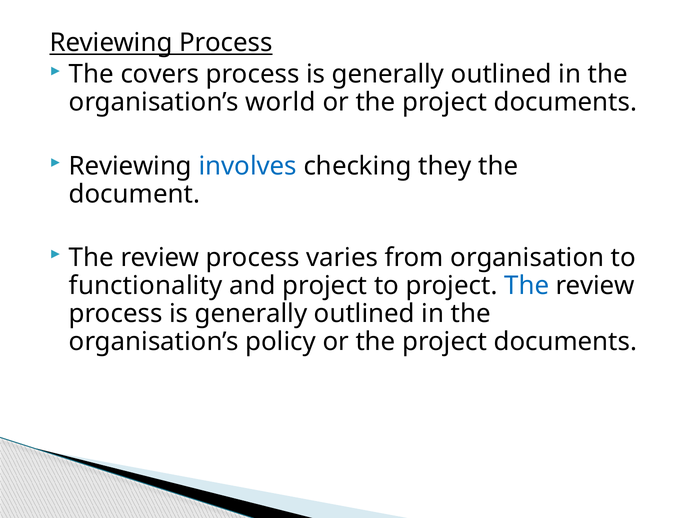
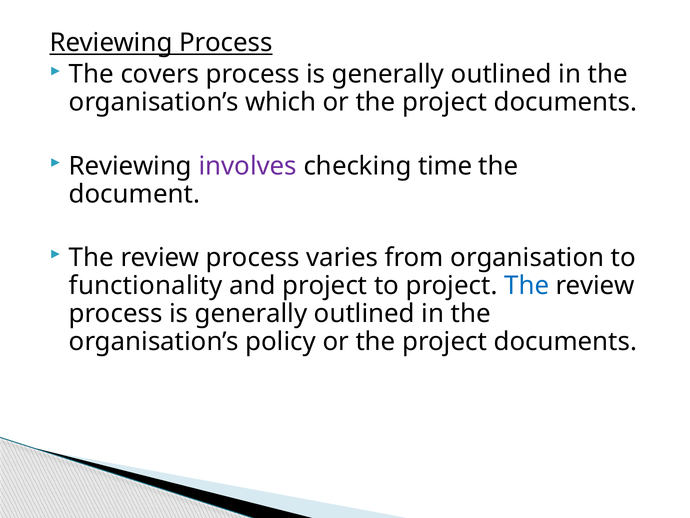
world: world -> which (281, 102)
involves colour: blue -> purple (248, 166)
they: they -> time (445, 166)
